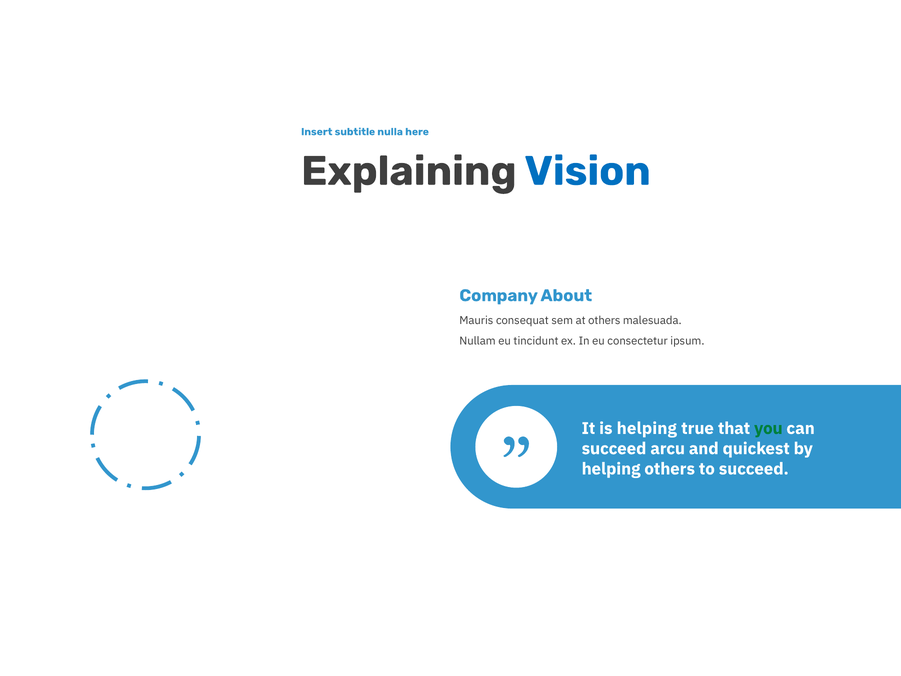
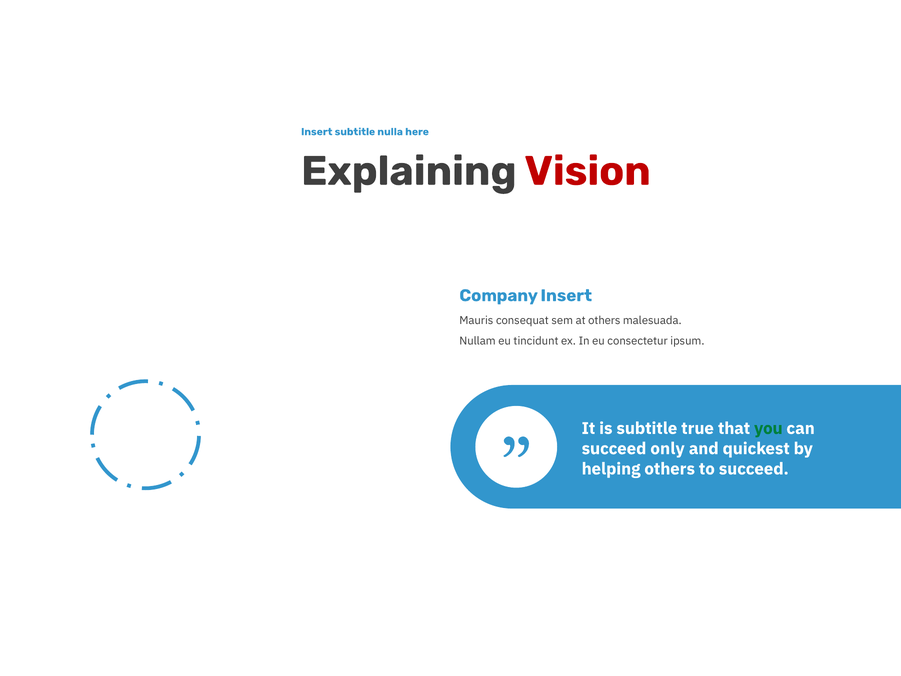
Vision colour: blue -> red (588, 171)
Company About: About -> Insert (566, 295)
is helping: helping -> subtitle (647, 428)
arcu: arcu -> only (667, 448)
